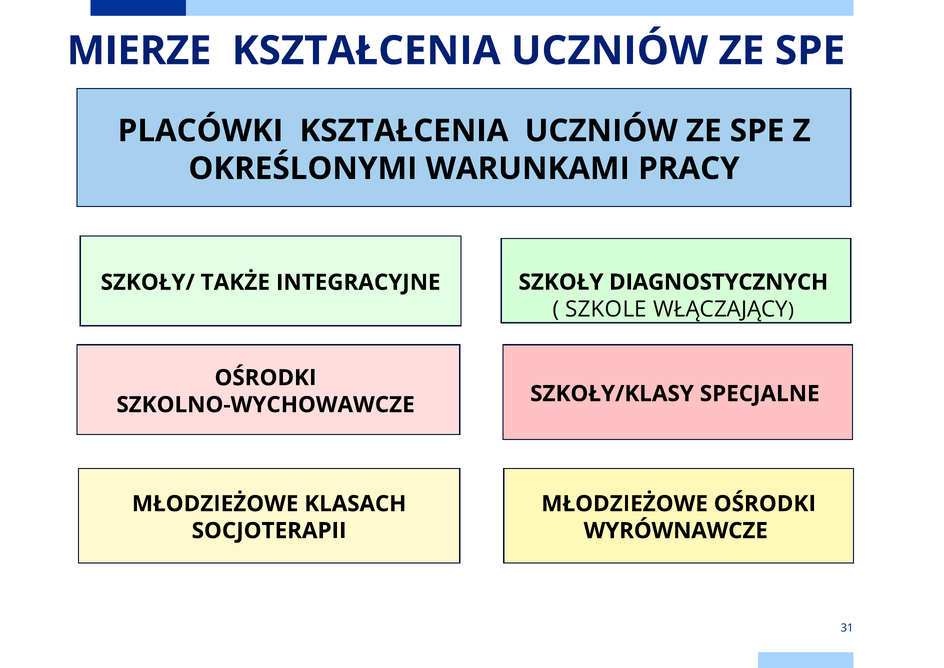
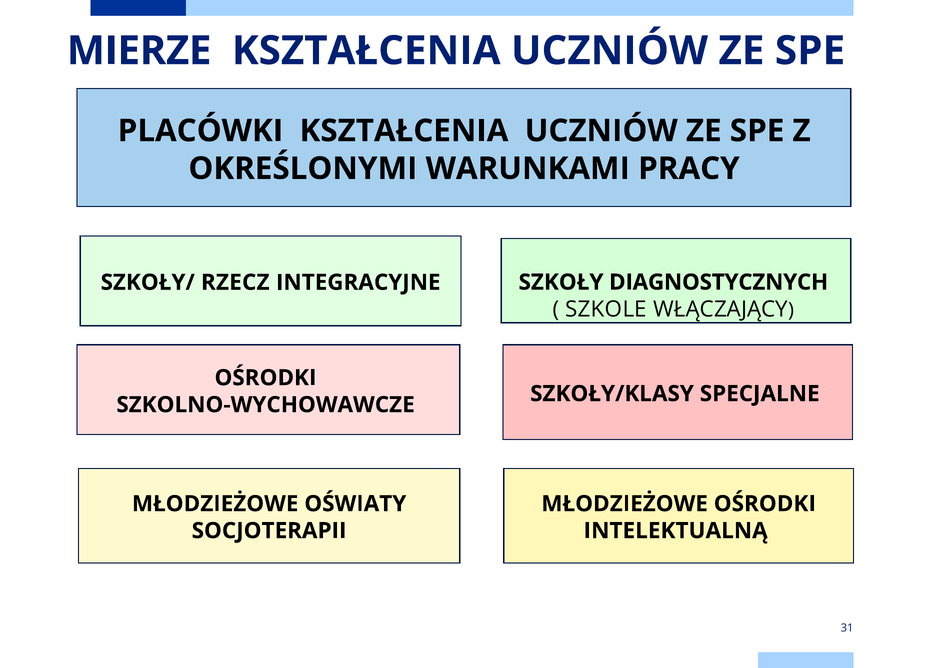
TAKŻE: TAKŻE -> RZECZ (235, 282)
KLASACH: KLASACH -> OŚWIATY (355, 503)
WYRÓWNAWCZE: WYRÓWNAWCZE -> INTELEKTUALNĄ (676, 530)
